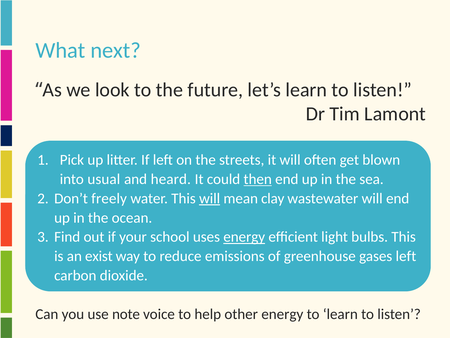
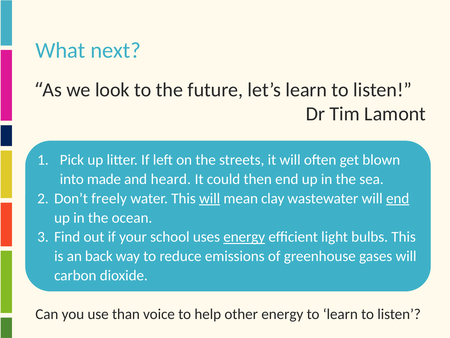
usual: usual -> made (104, 179)
then underline: present -> none (258, 179)
end underline: none -> present (398, 198)
exist: exist -> back (99, 256)
gases left: left -> will (406, 256)
note: note -> than (126, 314)
